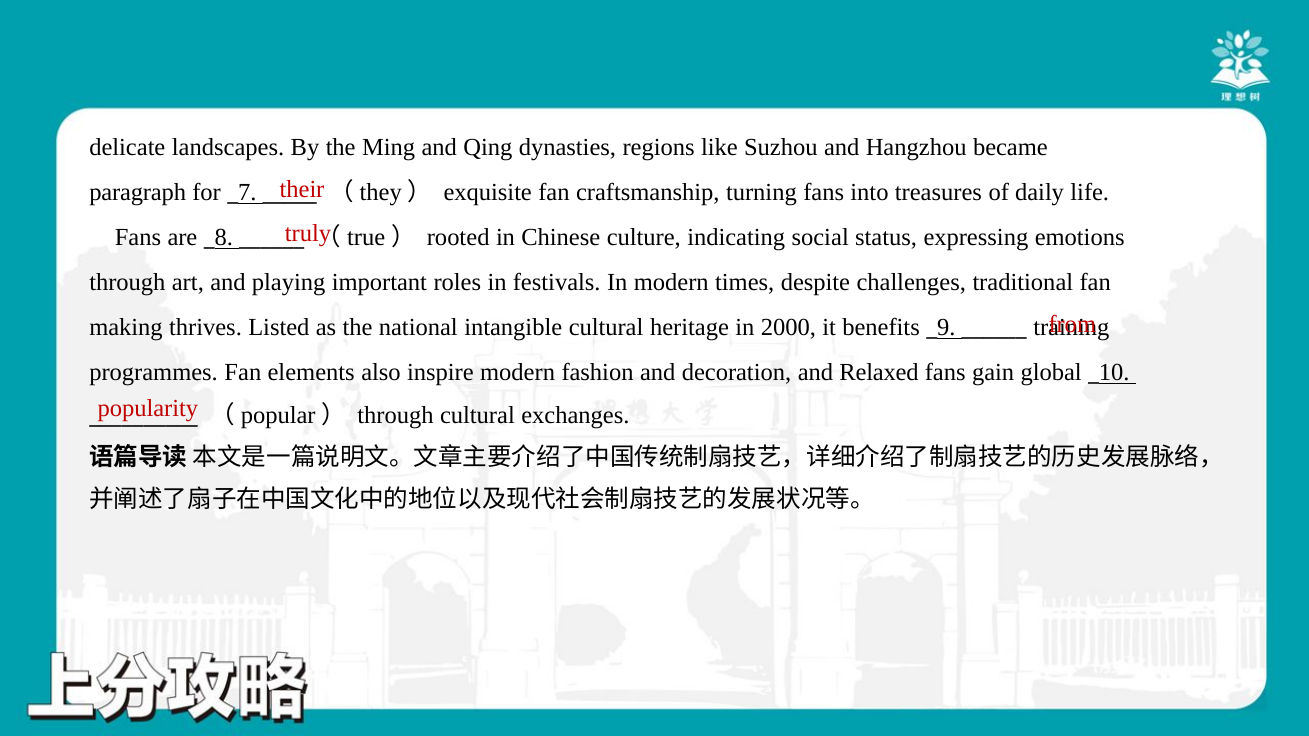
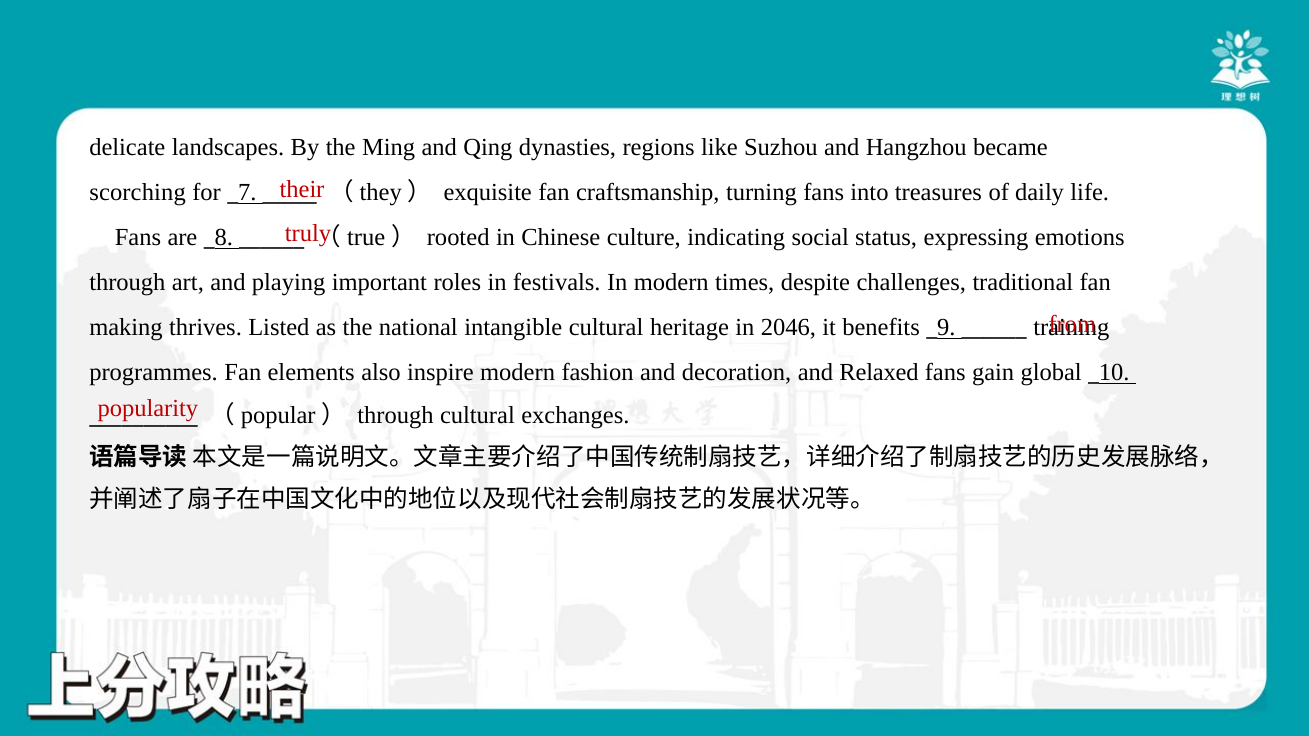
paragraph: paragraph -> scorching (138, 193)
2000: 2000 -> 2046 (788, 328)
